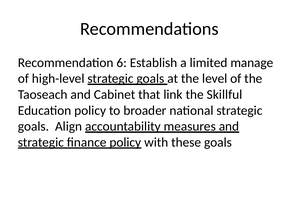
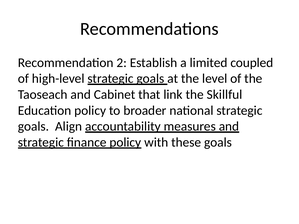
6: 6 -> 2 (122, 63)
manage: manage -> coupled (252, 63)
